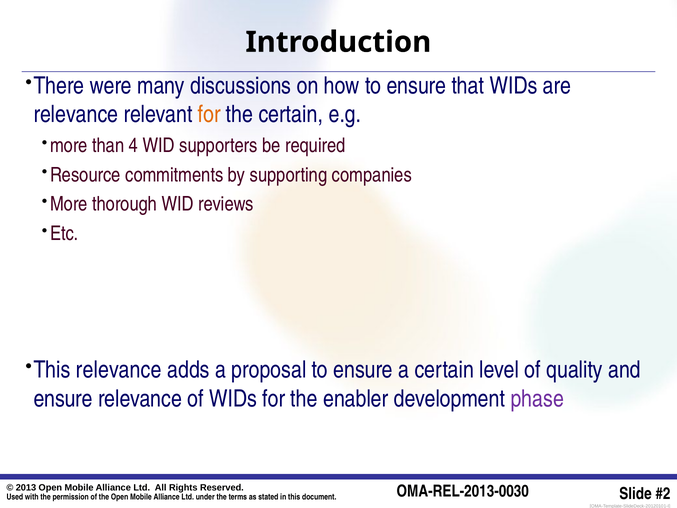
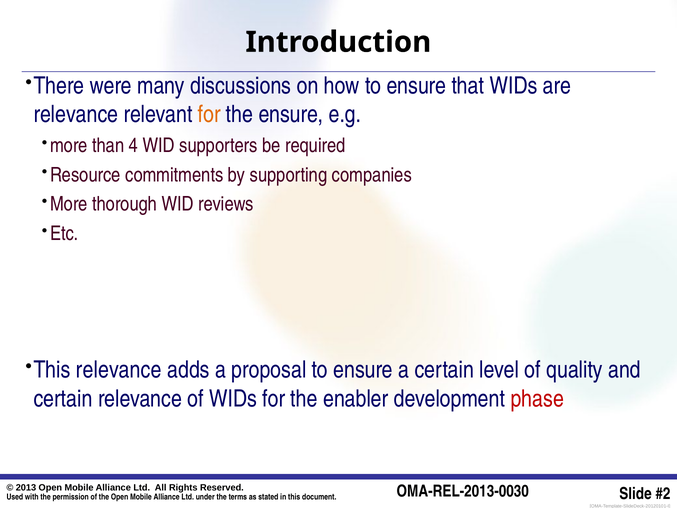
the certain: certain -> ensure (291, 114)
ensure: ensure -> certain (63, 399)
phase colour: purple -> red (537, 399)
